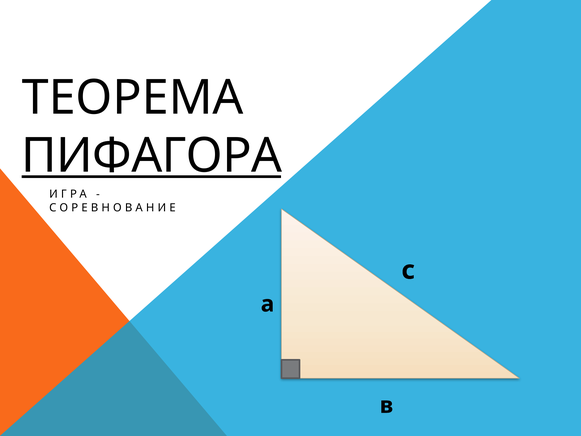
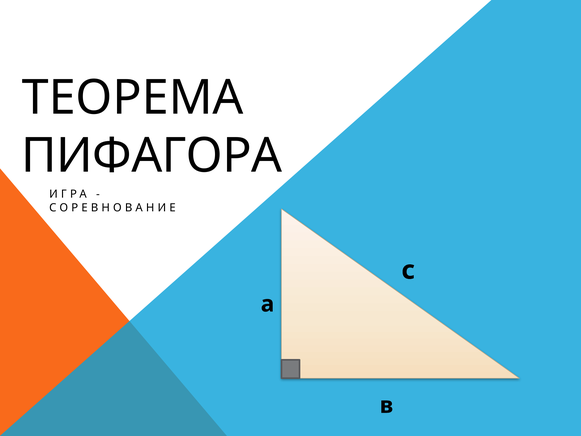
ПИФАГОРА underline: present -> none (152, 156)
